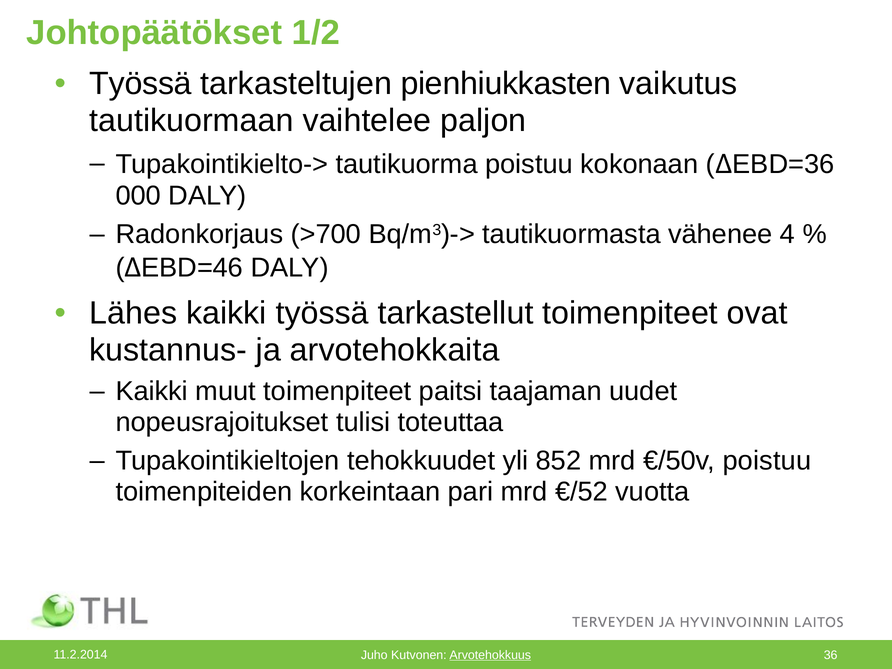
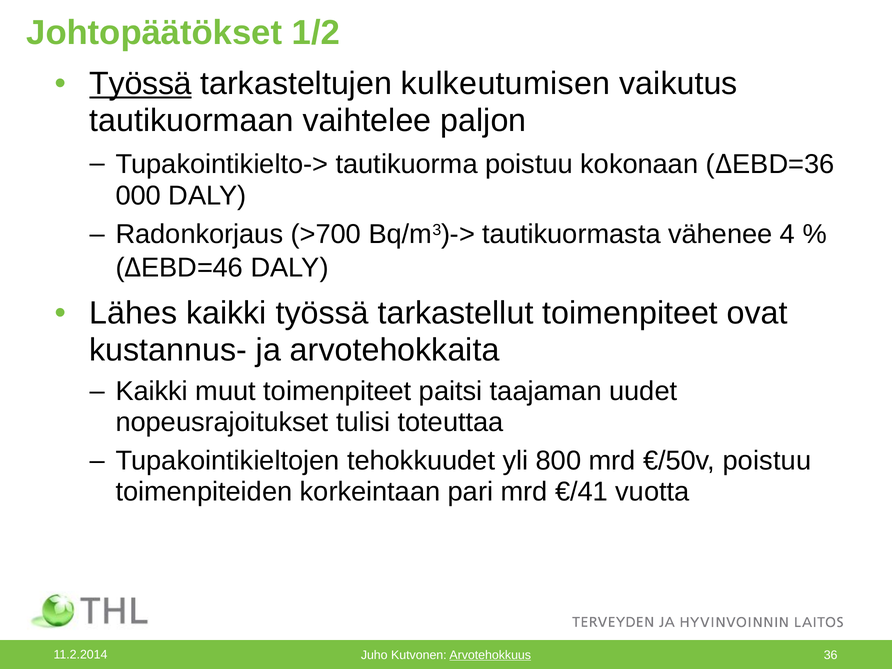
Työssä underline: none -> present (141, 84)
pienhiukkasten: pienhiukkasten -> kulkeutumisen (506, 84)
852: 852 -> 800 (559, 461)
€/52: €/52 -> €/41 (582, 492)
